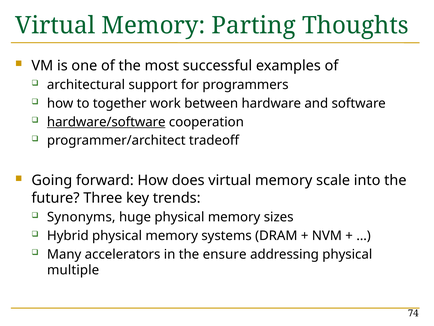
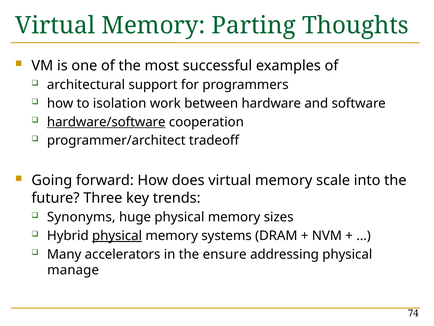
together: together -> isolation (120, 103)
physical underline: none -> present (117, 235)
multiple: multiple -> manage (73, 270)
